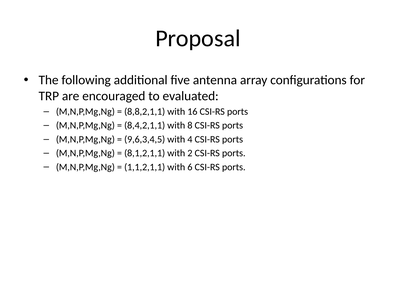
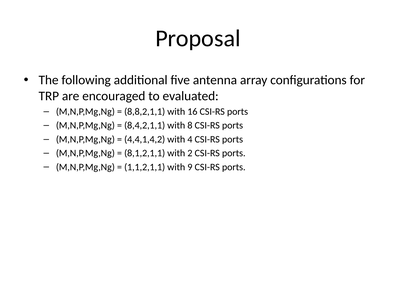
9,6,3,4,5: 9,6,3,4,5 -> 4,4,1,4,2 (145, 139)
6: 6 -> 9 (190, 167)
